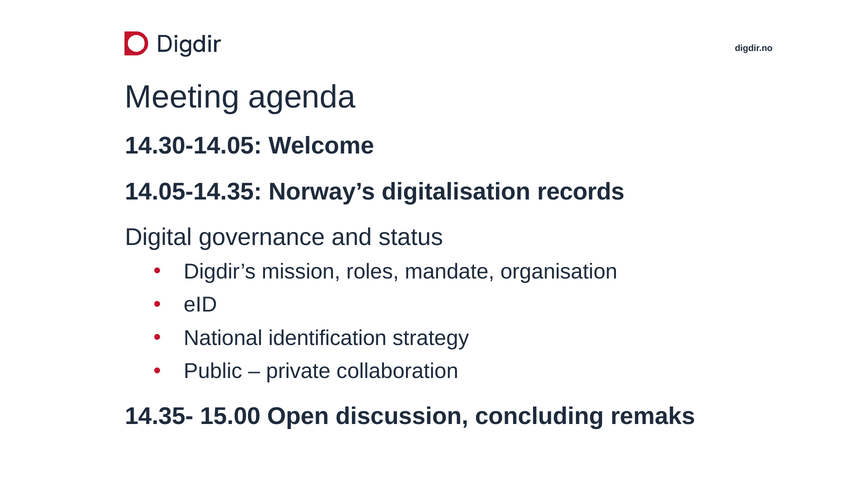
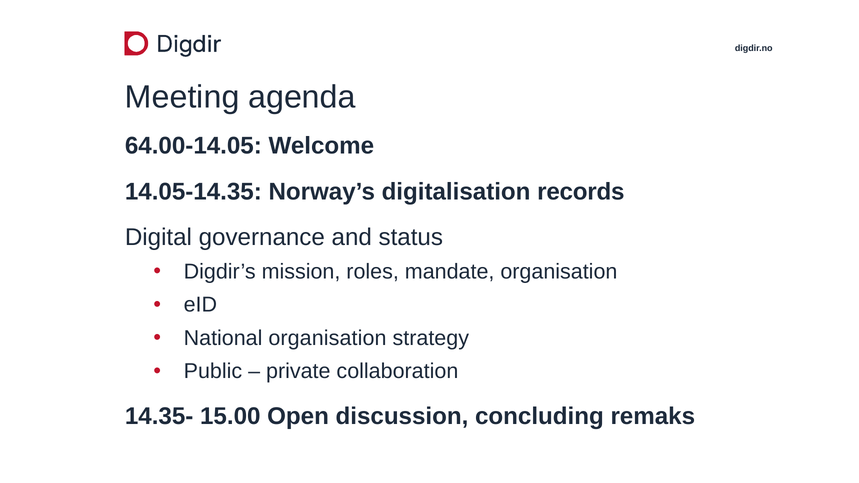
14.30-14.05: 14.30-14.05 -> 64.00-14.05 (193, 146)
National identification: identification -> organisation (327, 338)
